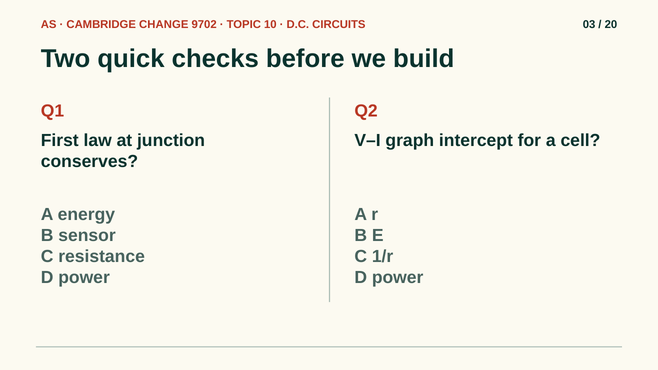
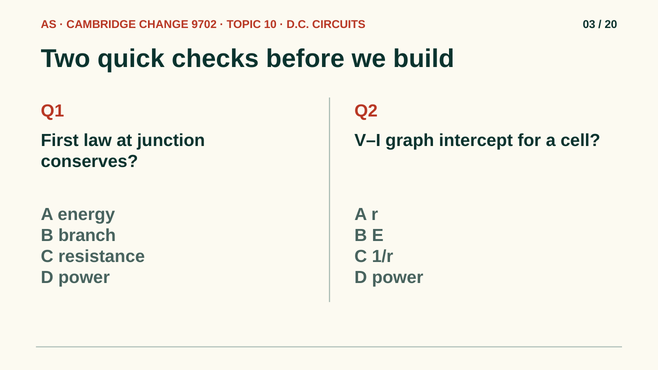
sensor: sensor -> branch (87, 236)
